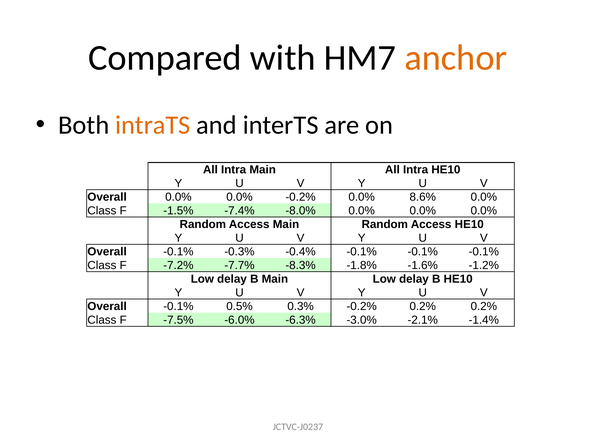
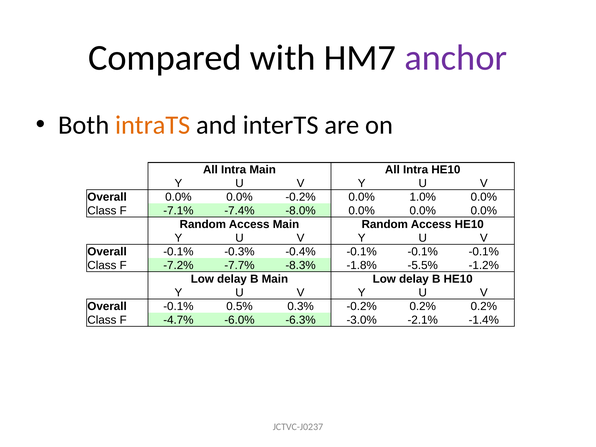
anchor colour: orange -> purple (456, 58)
8.6%: 8.6% -> 1.0% (423, 197)
-1.5%: -1.5% -> -7.1% (178, 211)
-1.6%: -1.6% -> -5.5% (423, 265)
-7.5%: -7.5% -> -4.7% (178, 320)
